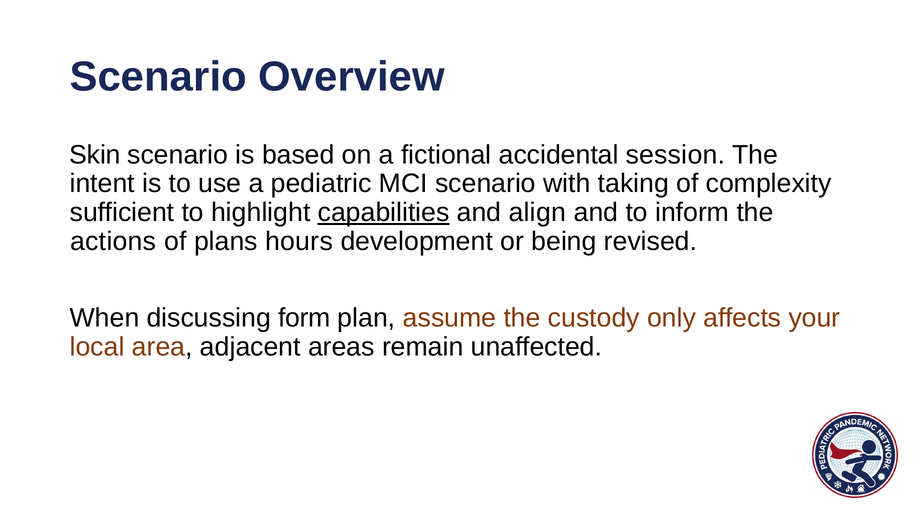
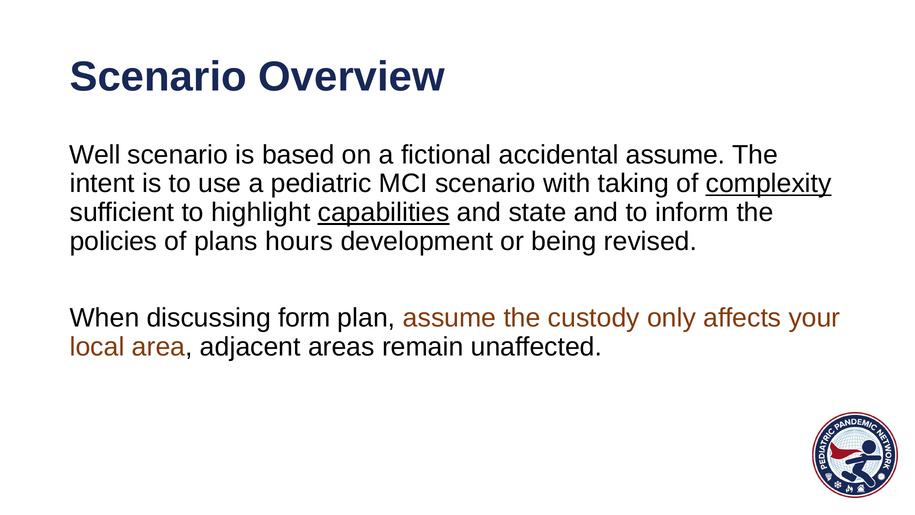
Skin: Skin -> Well (95, 155)
accidental session: session -> assume (676, 155)
complexity underline: none -> present (769, 184)
align: align -> state (538, 212)
actions: actions -> policies (114, 241)
